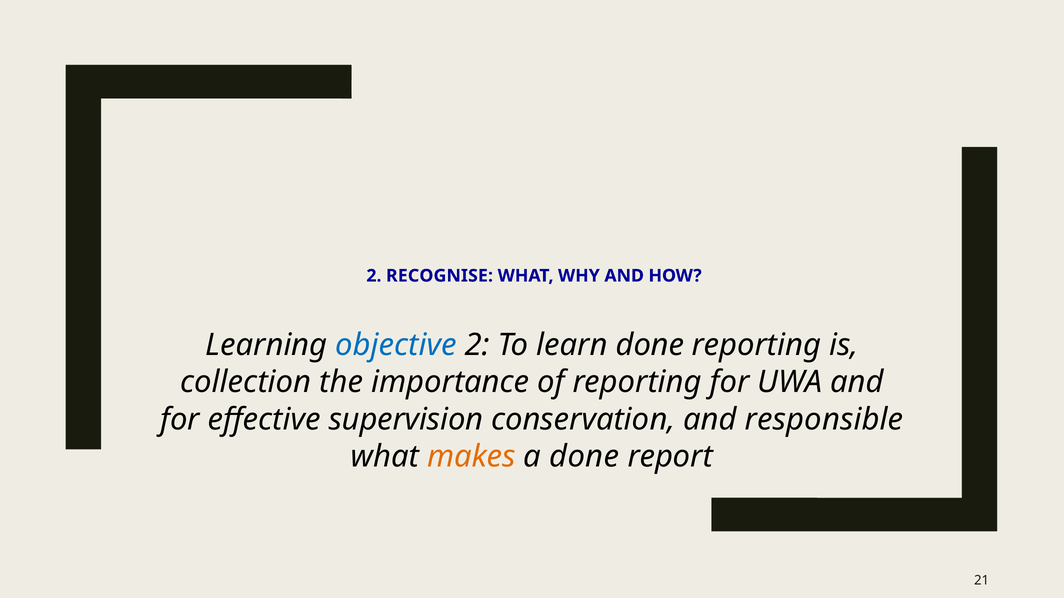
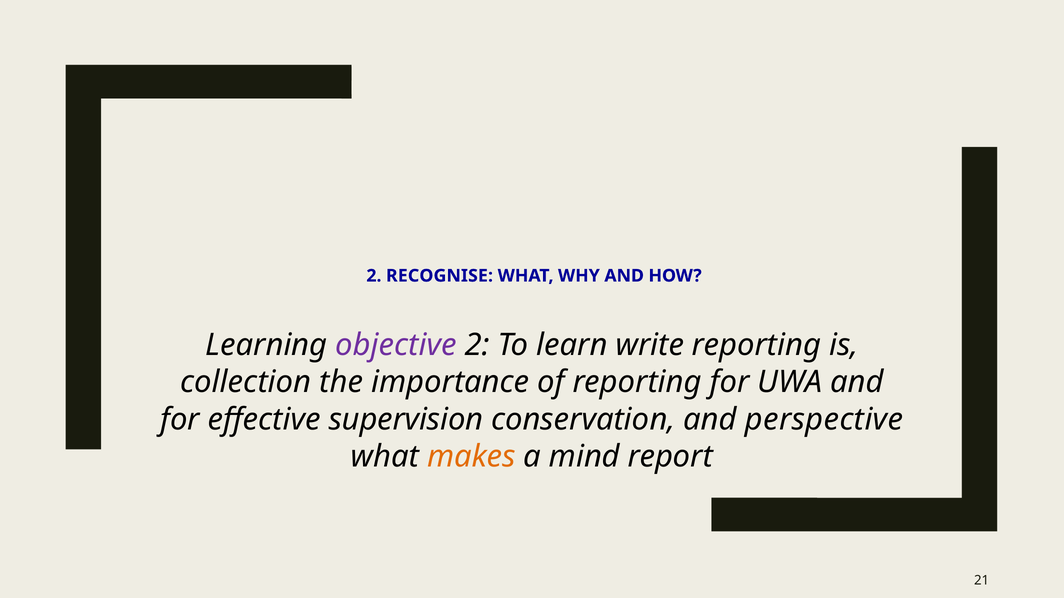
objective colour: blue -> purple (396, 345)
learn done: done -> write (650, 345)
responsible: responsible -> perspective (824, 420)
a done: done -> mind (584, 457)
